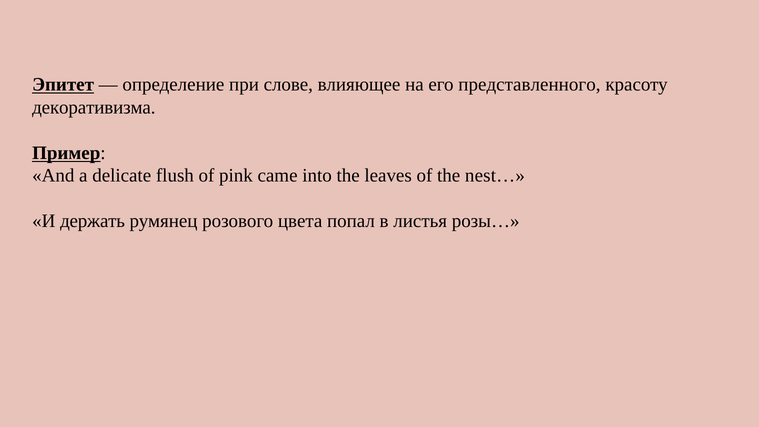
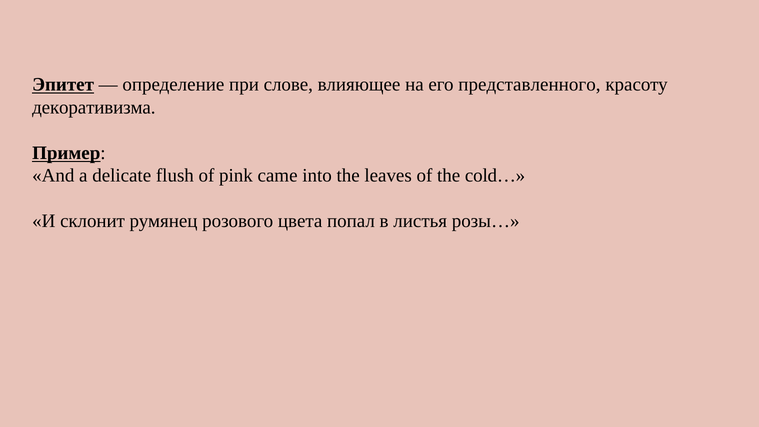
nest…: nest… -> cold… (495, 176)
держать: держать -> склонит (93, 221)
